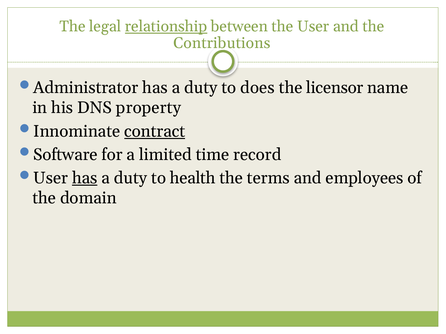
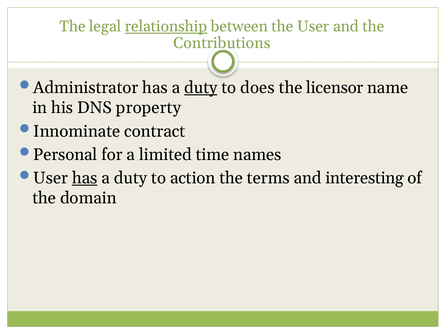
duty underline: none -> present (201, 88)
contract underline: present -> none (155, 131)
Software: Software -> Personal (65, 155)
record: record -> names (257, 155)
health: health -> action (193, 178)
employees: employees -> interesting (365, 178)
